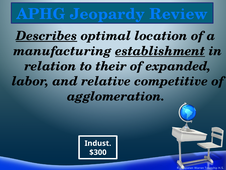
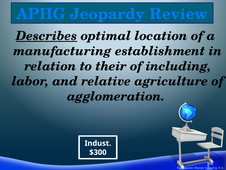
establishment underline: present -> none (160, 51)
expanded: expanded -> including (178, 66)
competitive: competitive -> agriculture (171, 81)
